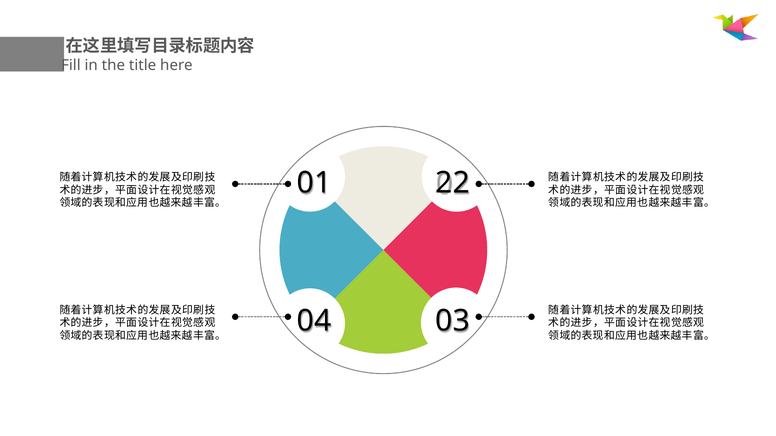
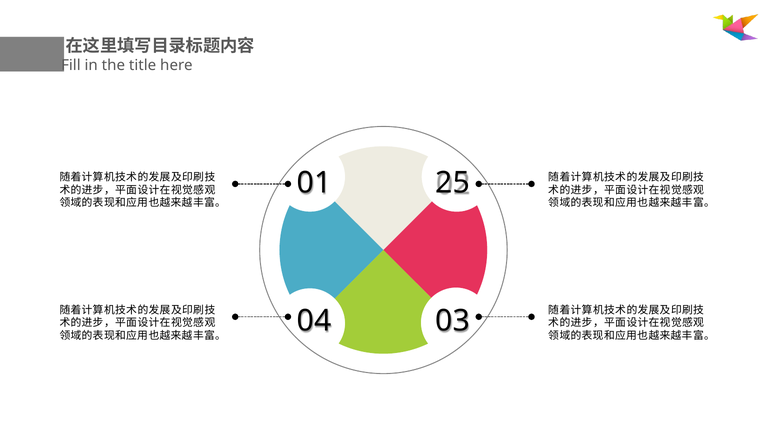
22: 22 -> 25 (453, 183)
